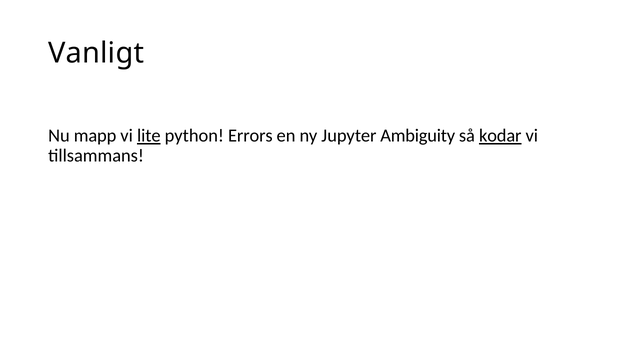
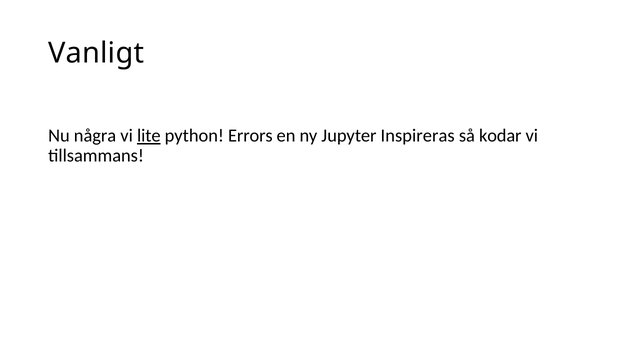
mapp: mapp -> några (95, 136)
Ambiguity: Ambiguity -> Inspireras (418, 136)
kodar underline: present -> none (500, 136)
